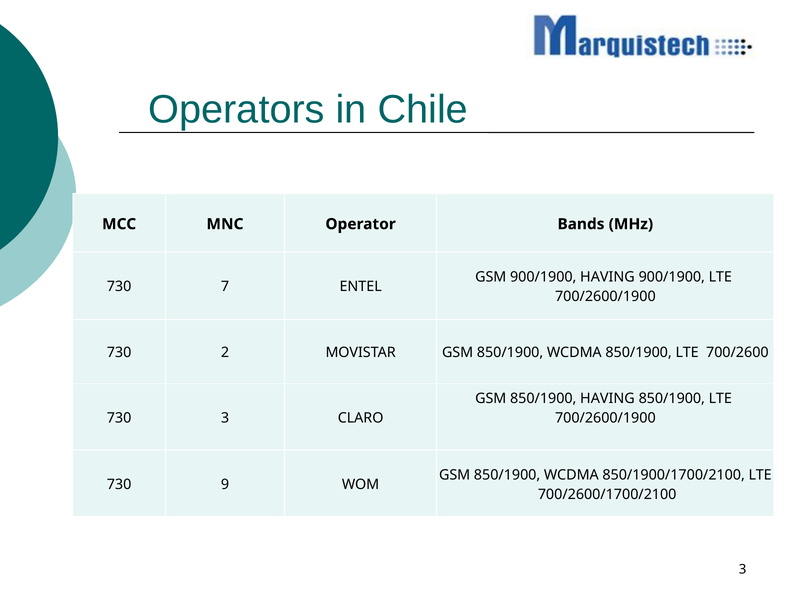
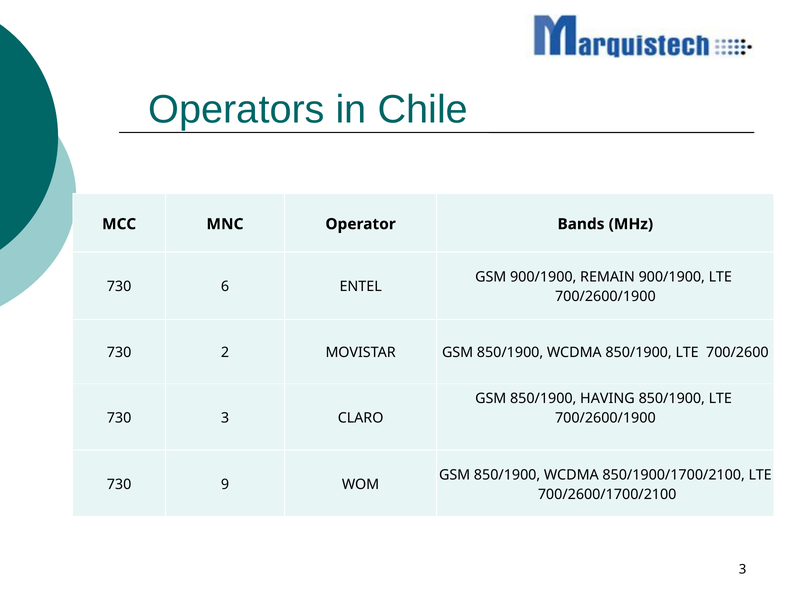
900/1900 HAVING: HAVING -> REMAIN (607, 277)
7: 7 -> 6 (225, 287)
